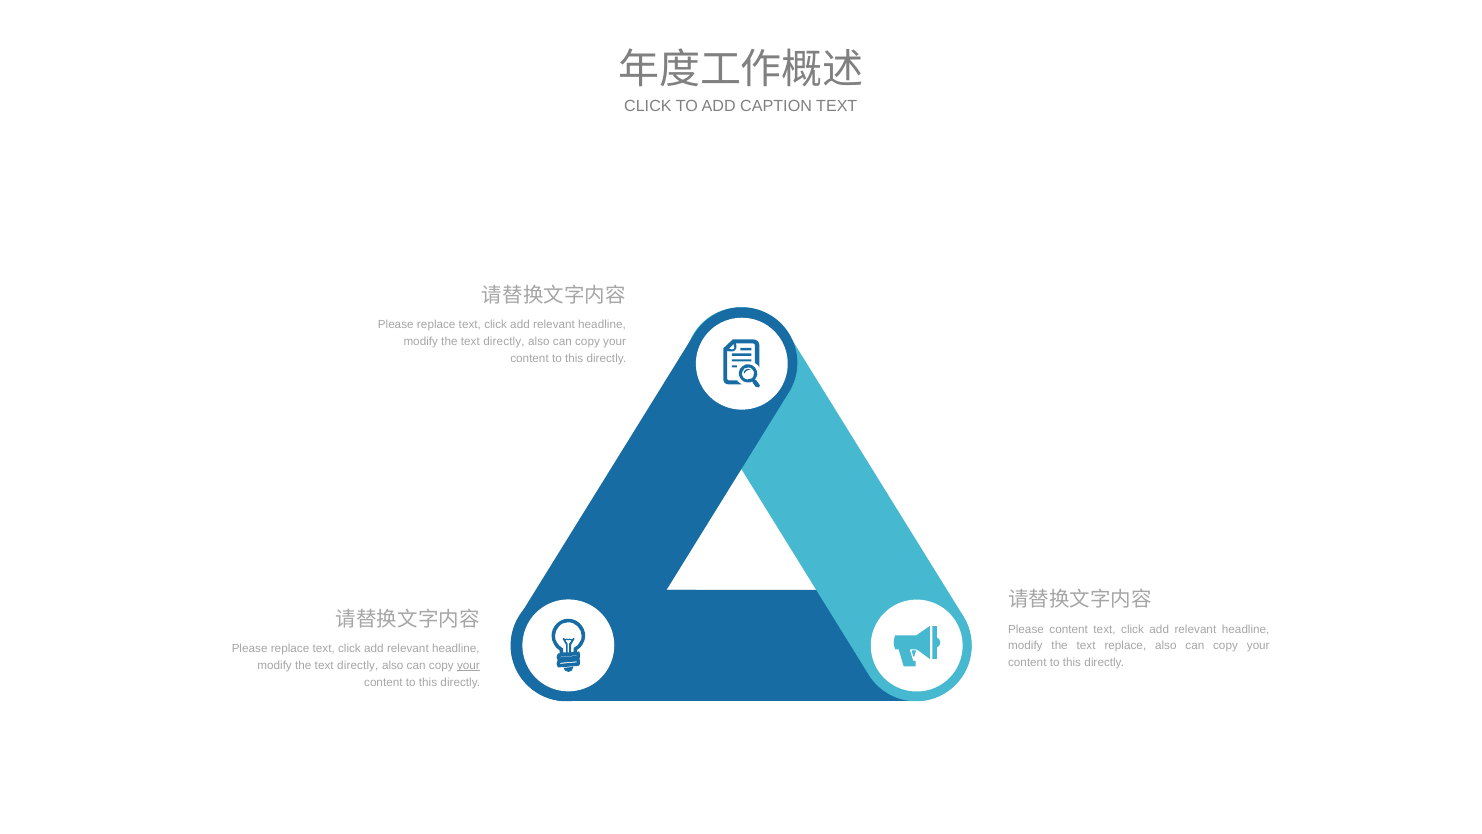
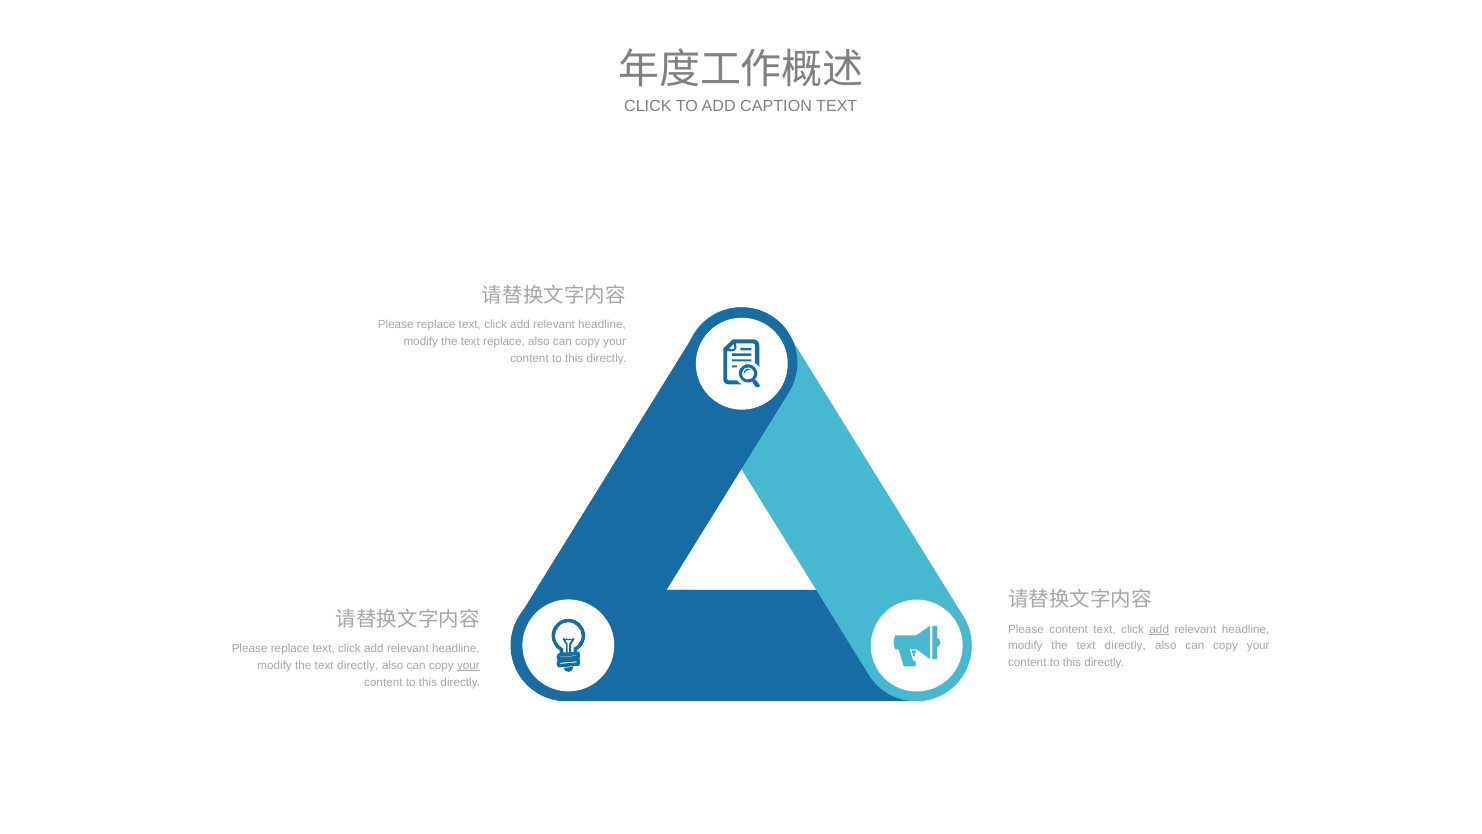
directly: directly -> replace (504, 341)
add underline: none -> present (1159, 629)
replace: replace -> directly (1125, 646)
